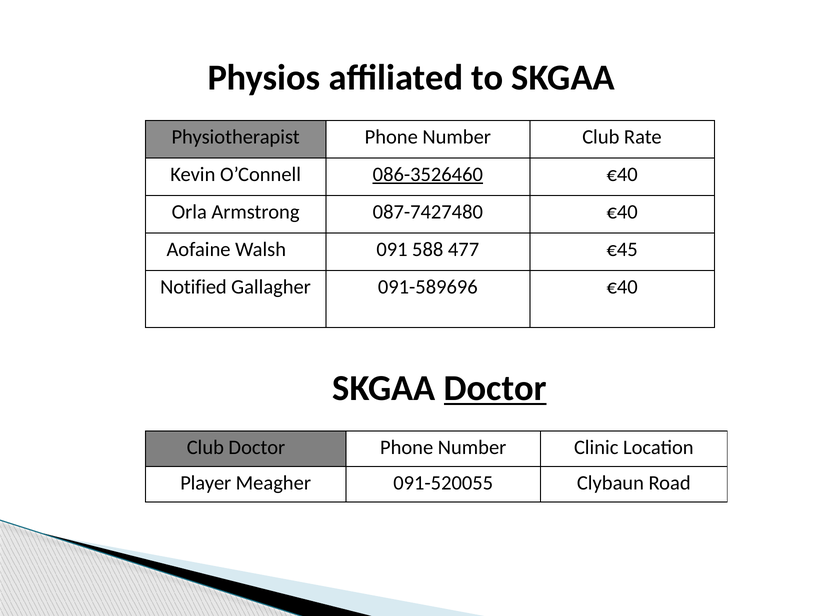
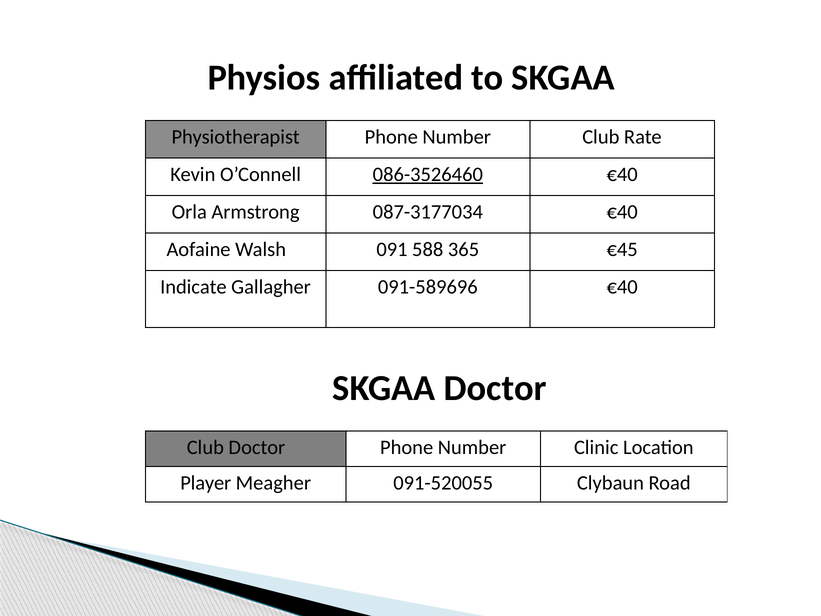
087-7427480: 087-7427480 -> 087-3177034 (428, 212)
477: 477 -> 365 (464, 249)
Notified: Notified -> Indicate (193, 287)
Doctor underline: present -> none (495, 388)
